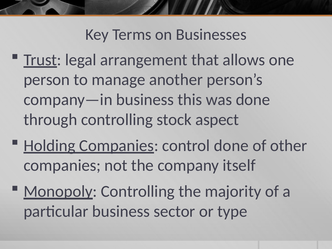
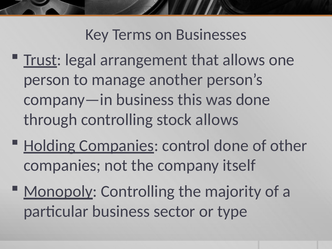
stock aspect: aspect -> allows (217, 120)
